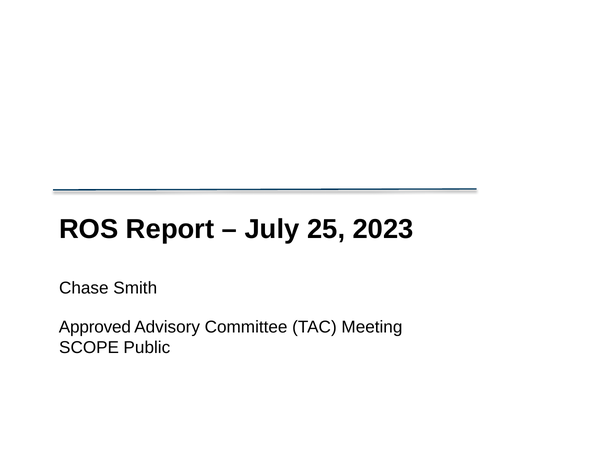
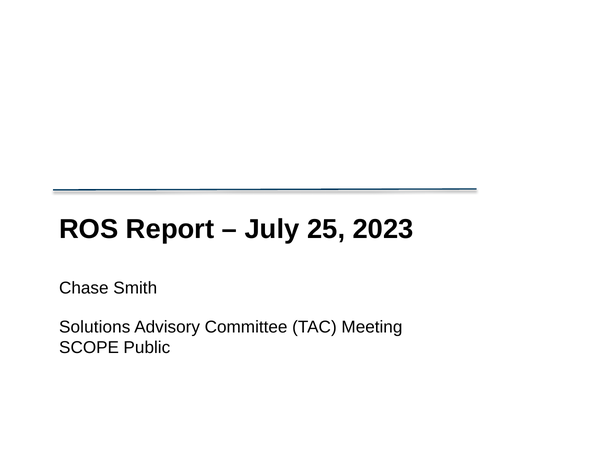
Approved: Approved -> Solutions (95, 327)
